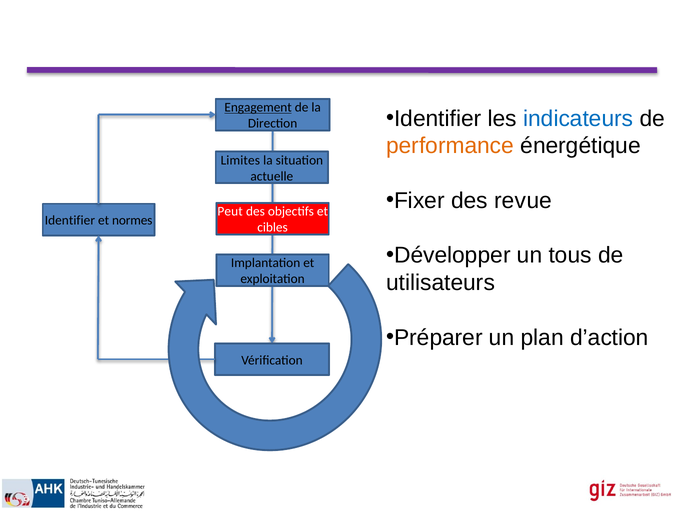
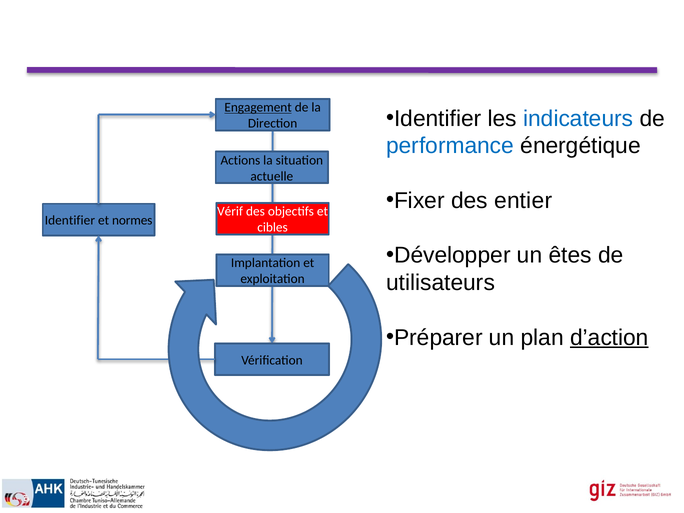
performance colour: orange -> blue (450, 146)
Limites: Limites -> Actions (240, 160)
revue: revue -> entier (523, 201)
Peut: Peut -> Vérif (230, 212)
tous: tous -> êtes (570, 255)
d’action underline: none -> present (609, 337)
